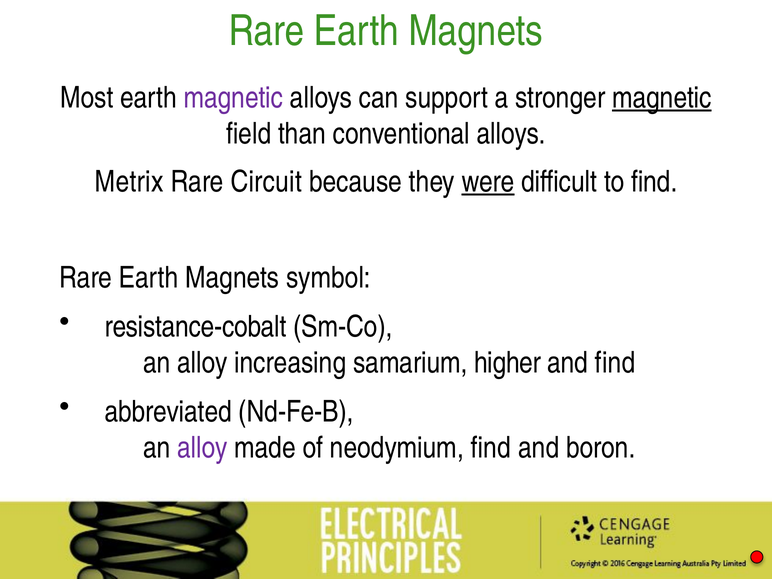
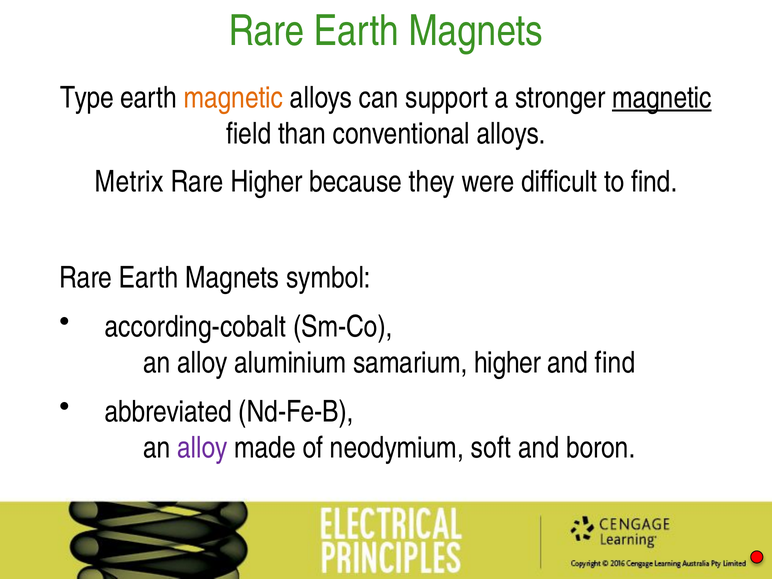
Most: Most -> Type (87, 98)
magnetic colour: purple -> orange (233, 98)
Rare Circuit: Circuit -> Higher (267, 182)
were underline: present -> none (488, 182)
resistance-cobalt: resistance-cobalt -> according-cobalt (195, 327)
increasing: increasing -> aluminium (290, 363)
neodymium find: find -> soft (491, 448)
